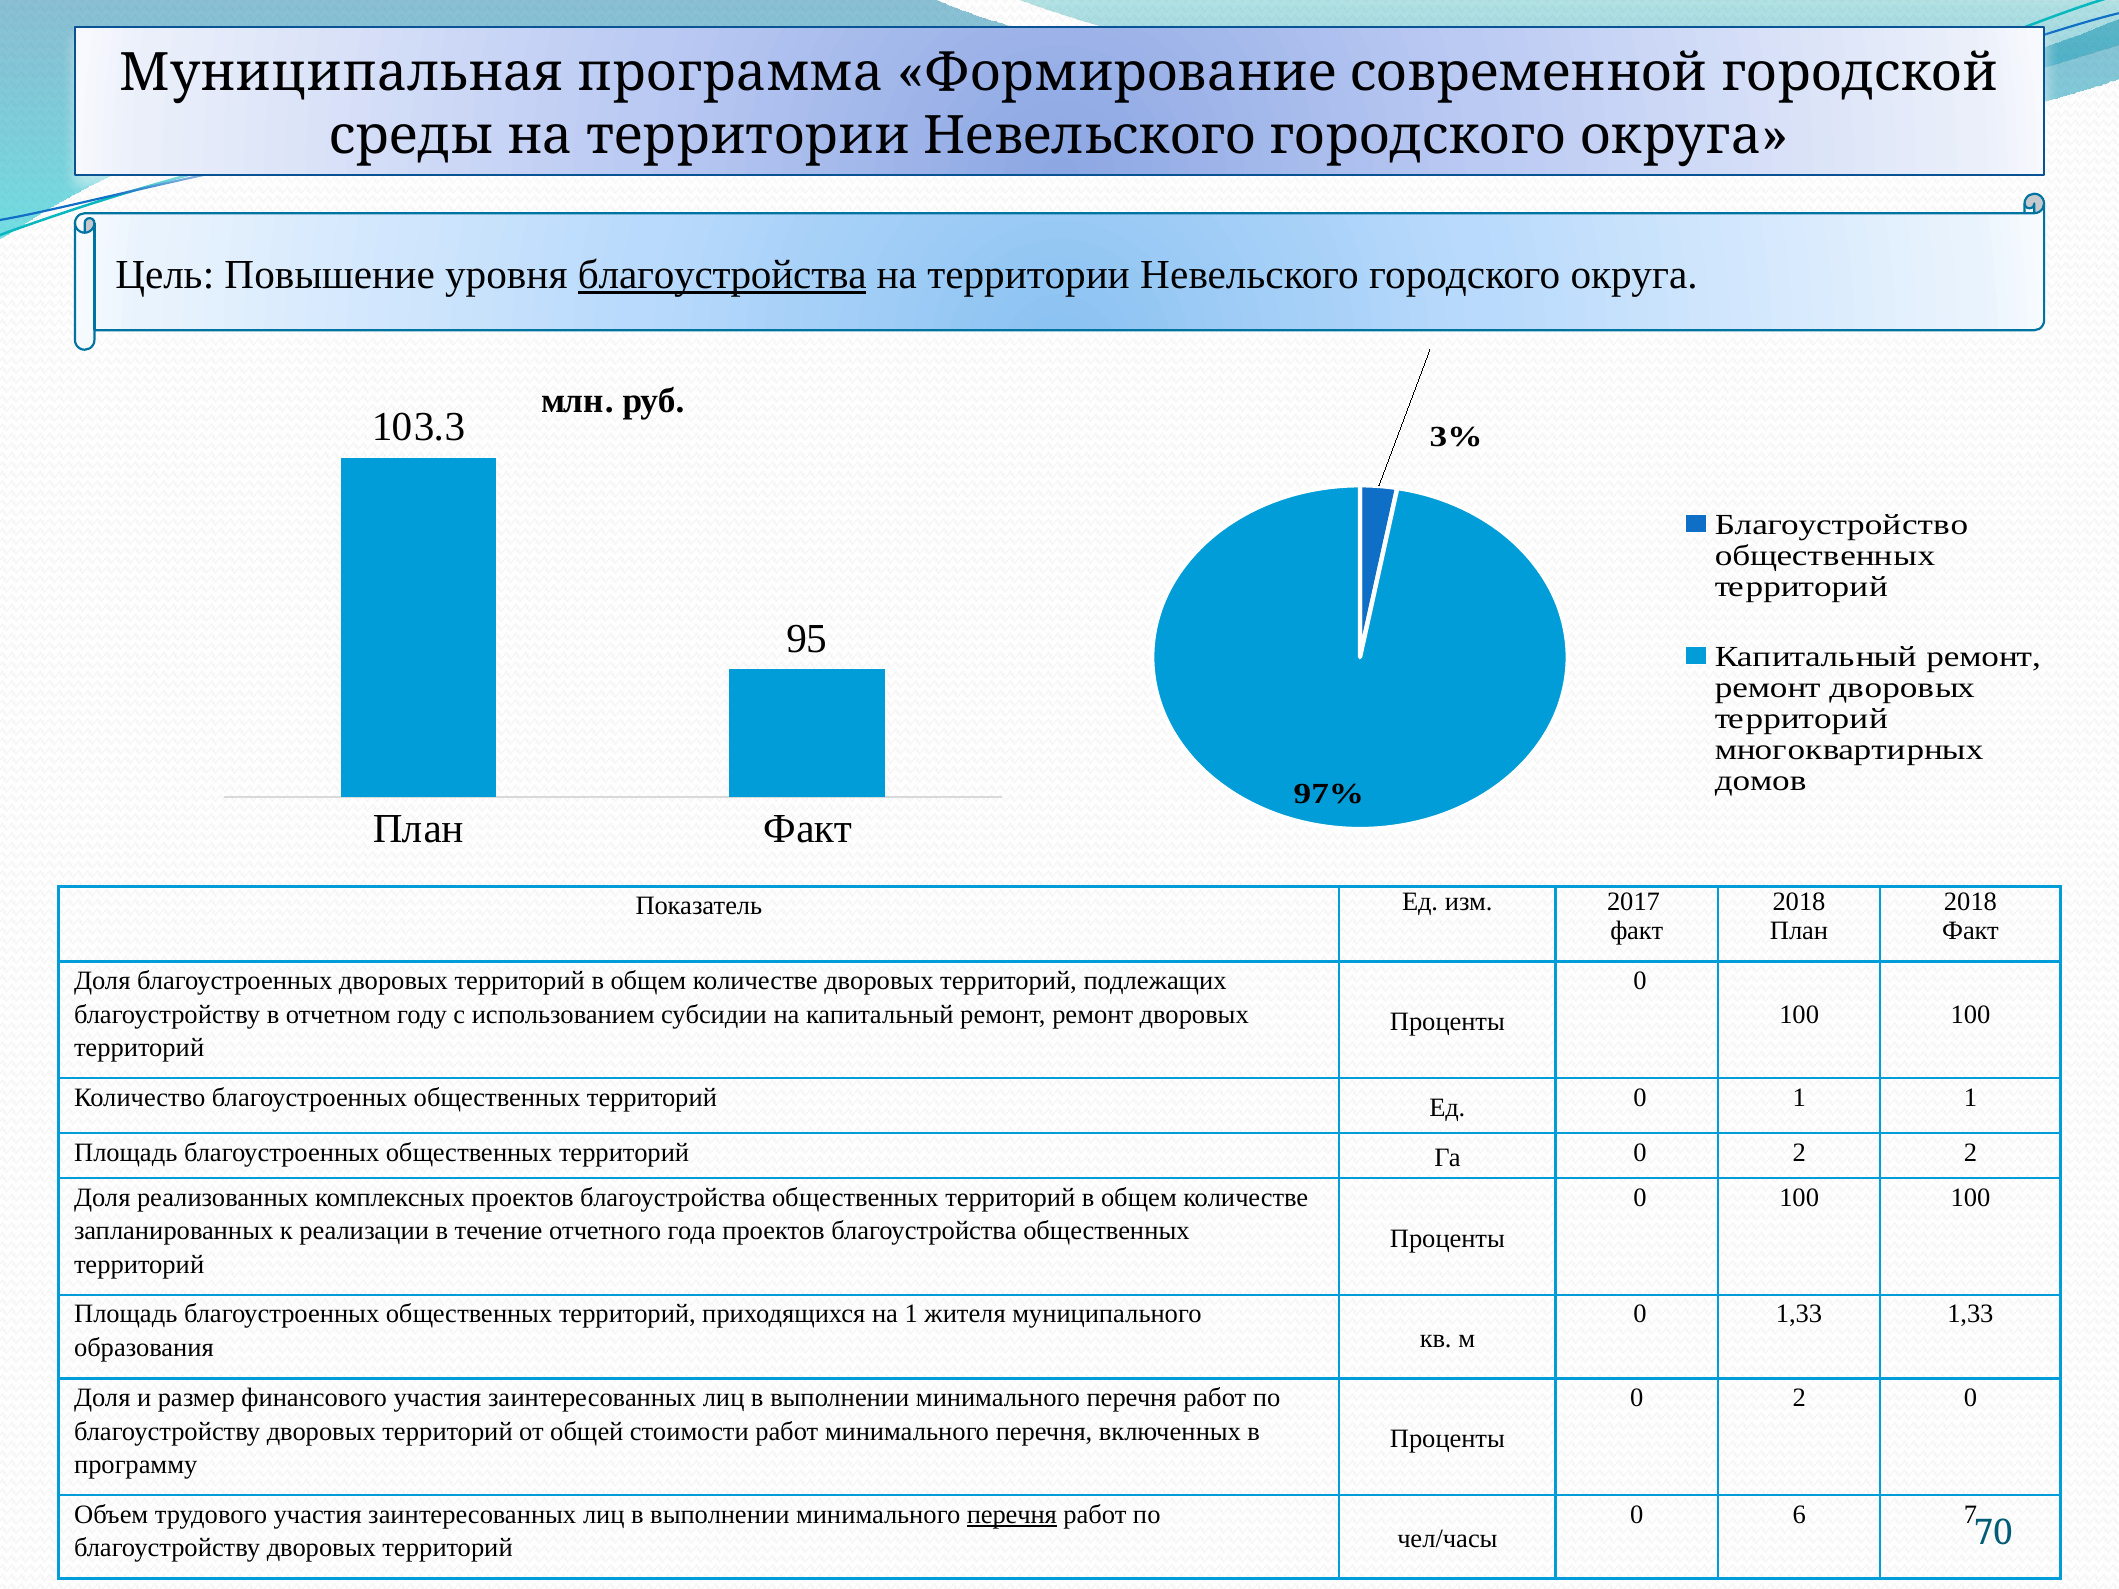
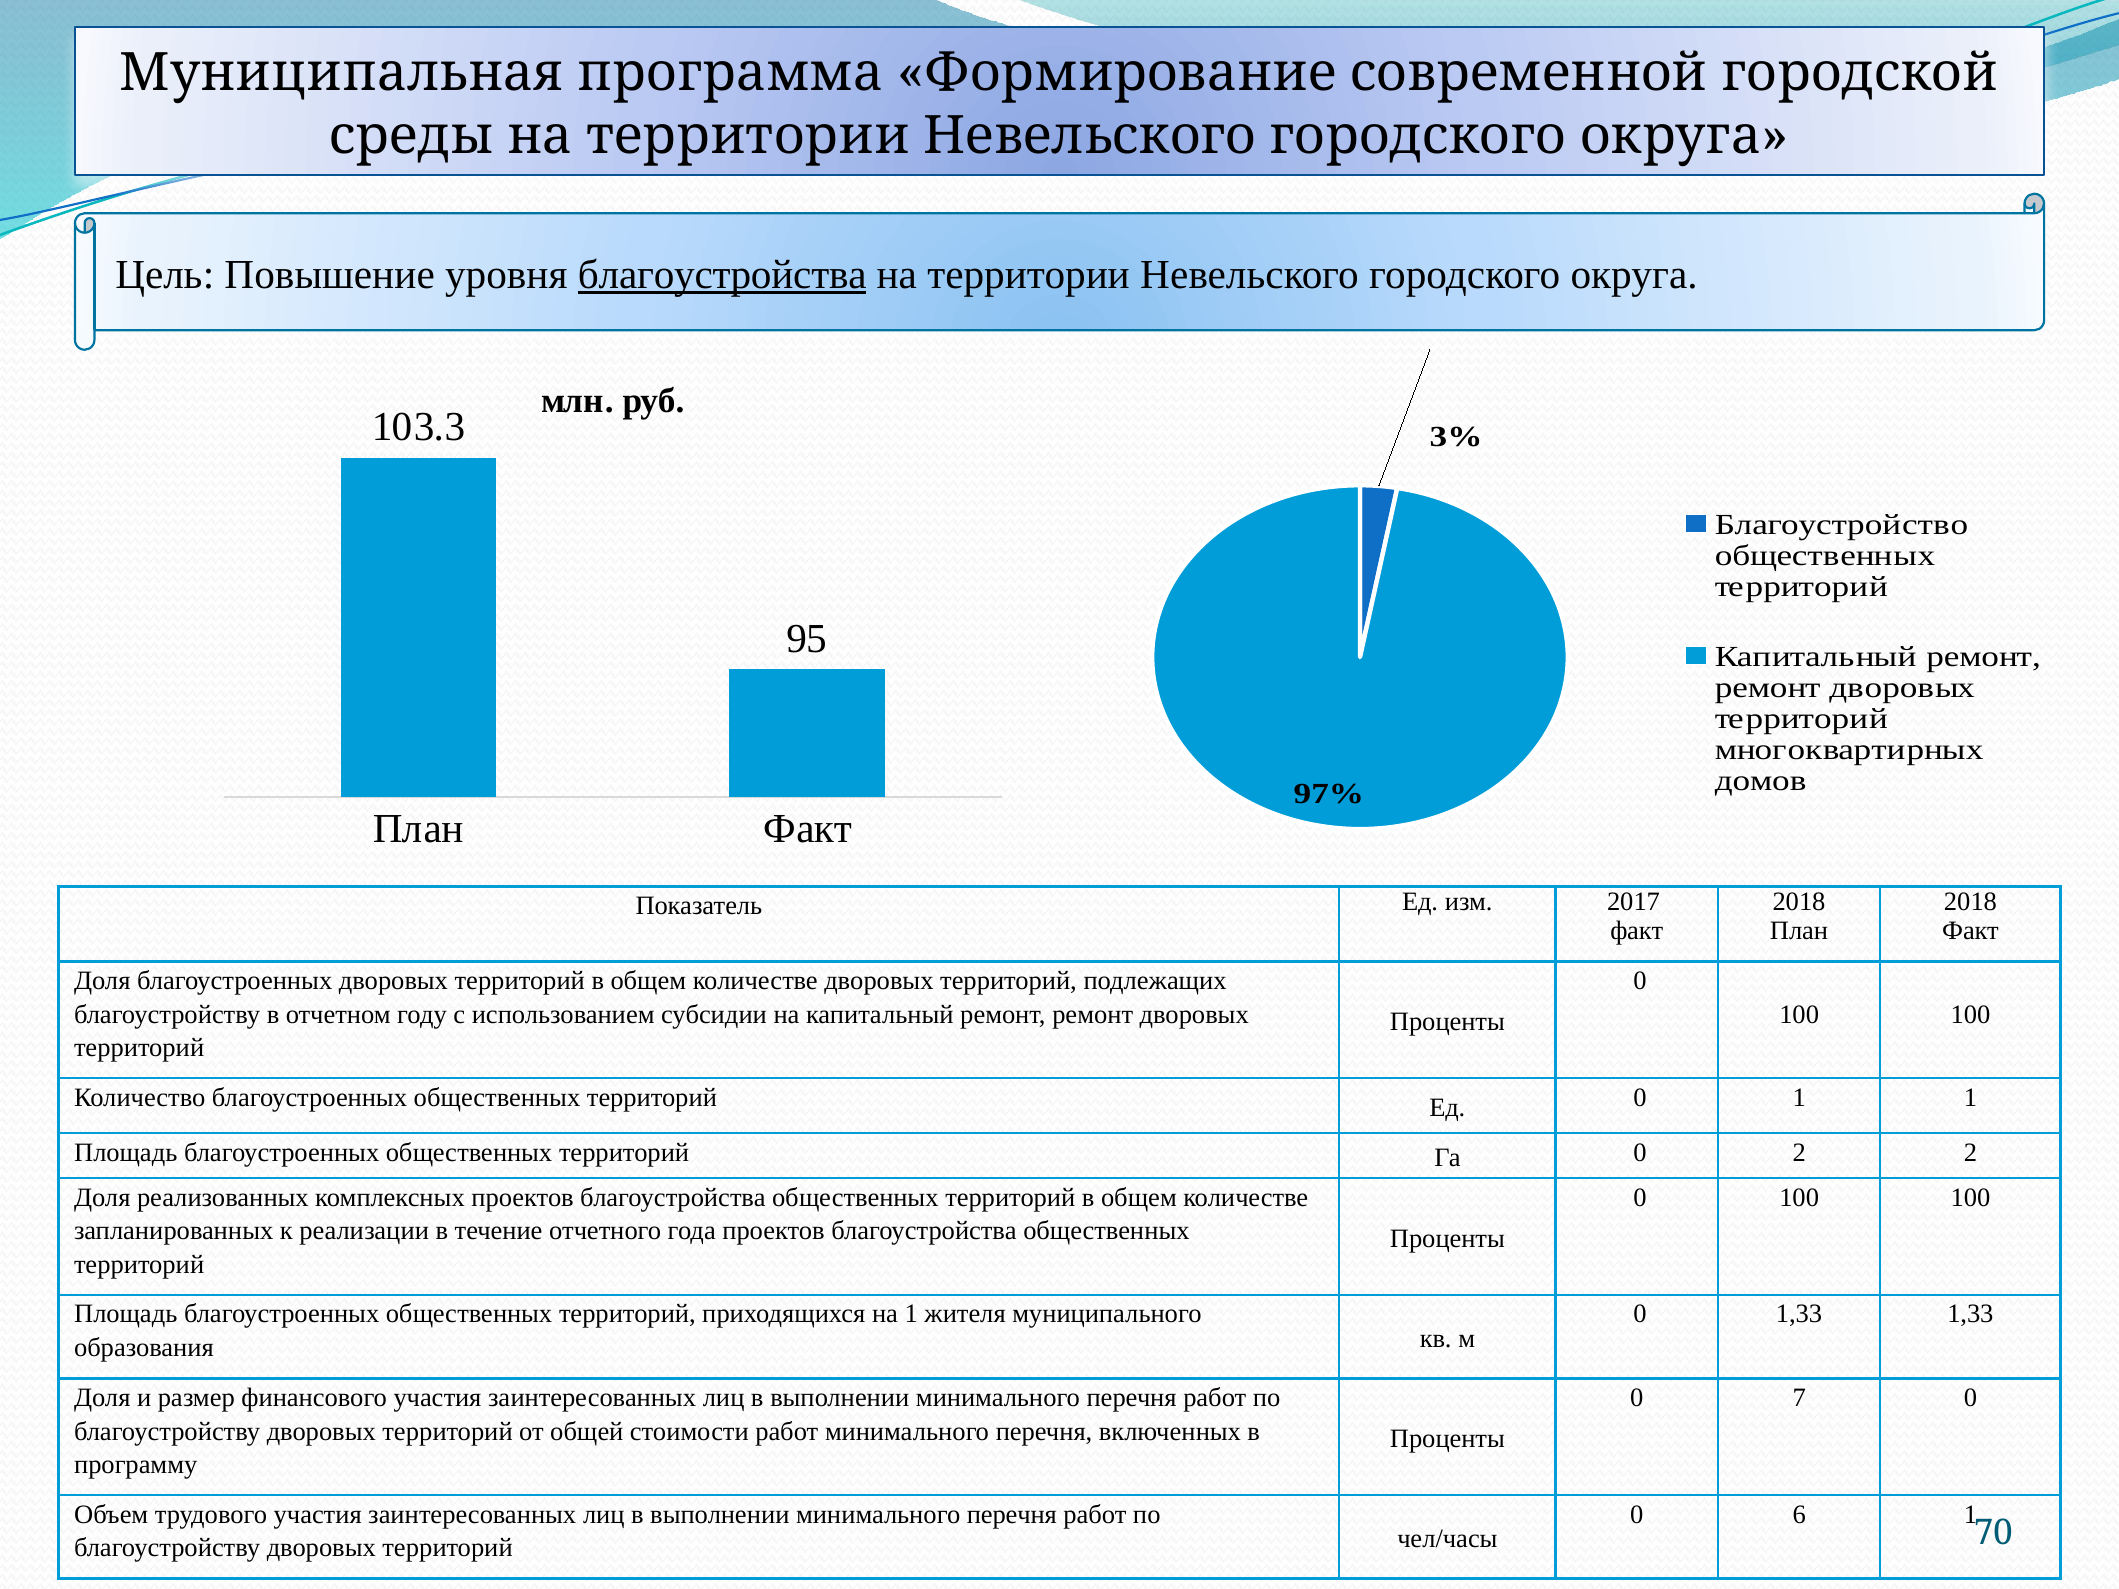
2: 2 -> 7 (1799, 1398)
перечня underline: present -> none (1012, 1515)
6 7: 7 -> 1 (1971, 1515)
